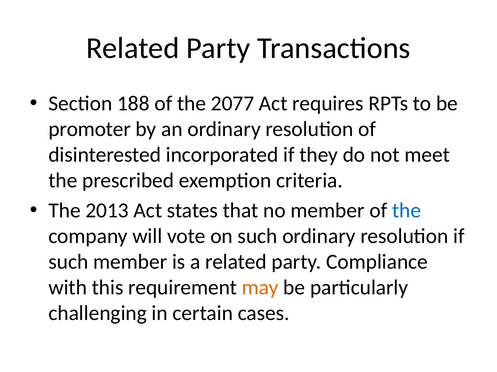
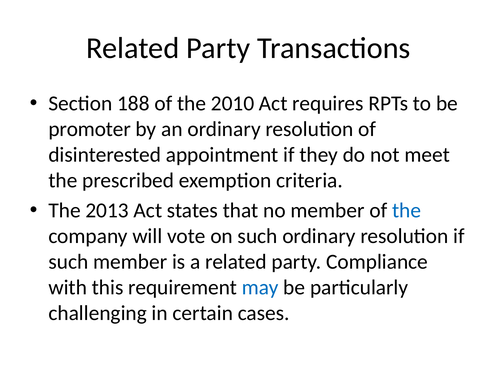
2077: 2077 -> 2010 (233, 104)
incorporated: incorporated -> appointment (222, 155)
may colour: orange -> blue (260, 288)
